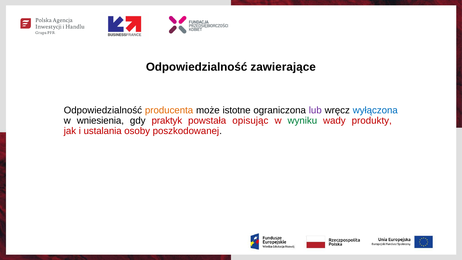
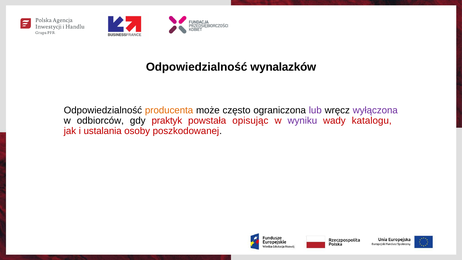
zawierające: zawierające -> wynalazków (283, 67)
istotne: istotne -> często (237, 110)
wyłączona colour: blue -> purple (375, 110)
wniesienia: wniesienia -> odbiorców (100, 121)
wyniku colour: green -> purple (302, 121)
produkty: produkty -> katalogu (372, 121)
